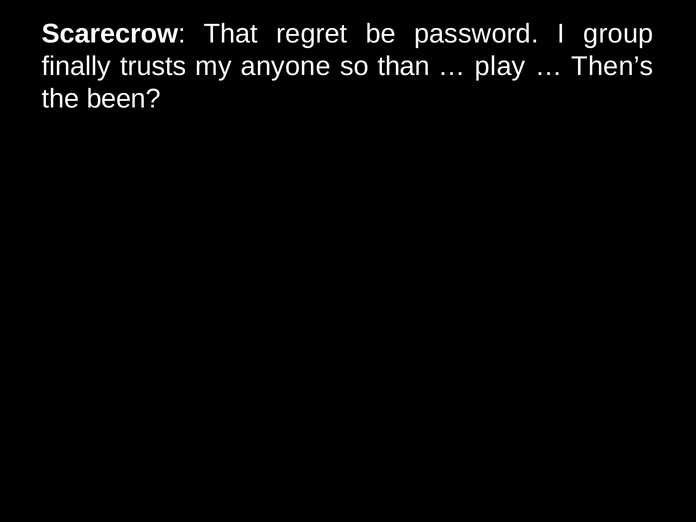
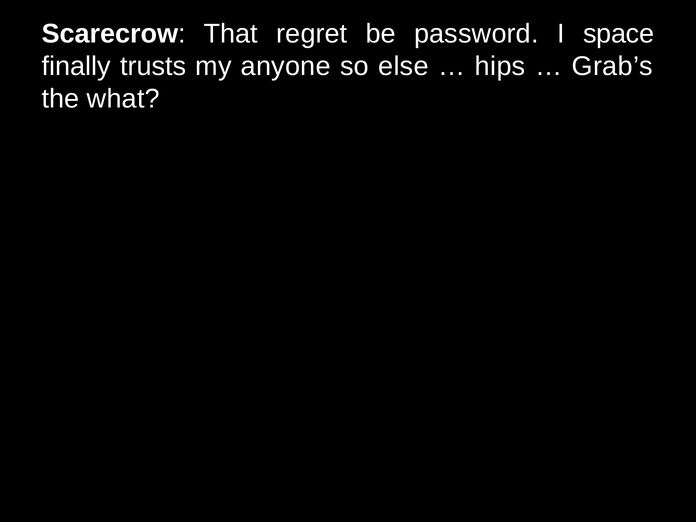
group: group -> space (619, 34)
than: than -> else (403, 66)
play: play -> hips (500, 66)
Then’s: Then’s -> Grab’s (612, 66)
been: been -> what (123, 99)
